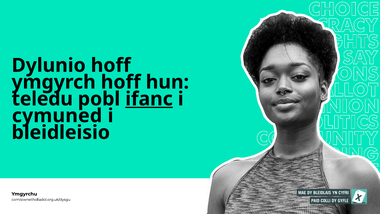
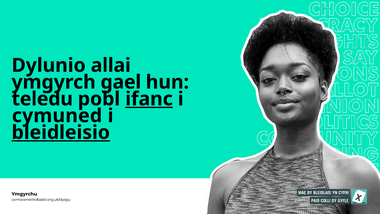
Dylunio hoff: hoff -> allai (111, 65)
ymgyrch hoff: hoff -> gael (121, 82)
bleidleisio underline: none -> present (61, 132)
